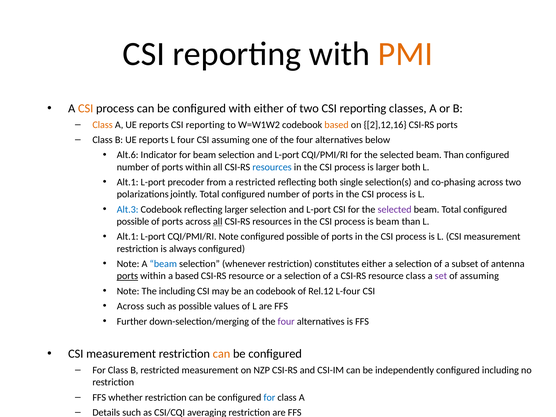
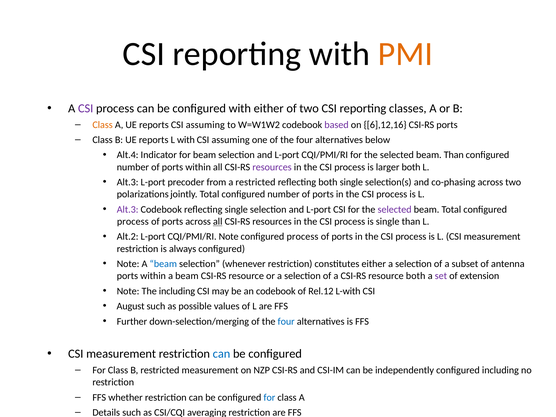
CSI colour: orange -> purple (86, 108)
reports CSI reporting: reporting -> assuming (205, 125)
based colour: orange -> purple (337, 125)
2],12,16: 2],12,16 -> 6],12,16 (385, 125)
L four: four -> with (186, 140)
Alt.6: Alt.6 -> Alt.4 (128, 155)
resources colour: blue -> purple (272, 167)
Alt.1: Alt.1 -> Alt.3 (128, 182)
Alt.3 colour: blue -> purple (128, 209)
reflecting larger: larger -> single (236, 209)
possible: possible -> process (133, 221)
is beam: beam -> single (388, 221)
Alt.1: Alt.1 -> Alt.2 (128, 237)
possible: possible -> process (302, 237)
ports underline: present -> none (127, 276)
within a based: based -> beam (187, 276)
resource class: class -> both (416, 276)
of assuming: assuming -> extension (480, 276)
L-four: L-four -> L-with (348, 291)
Across: Across -> August (131, 306)
four colour: purple -> blue (286, 321)
can colour: orange -> blue (222, 354)
